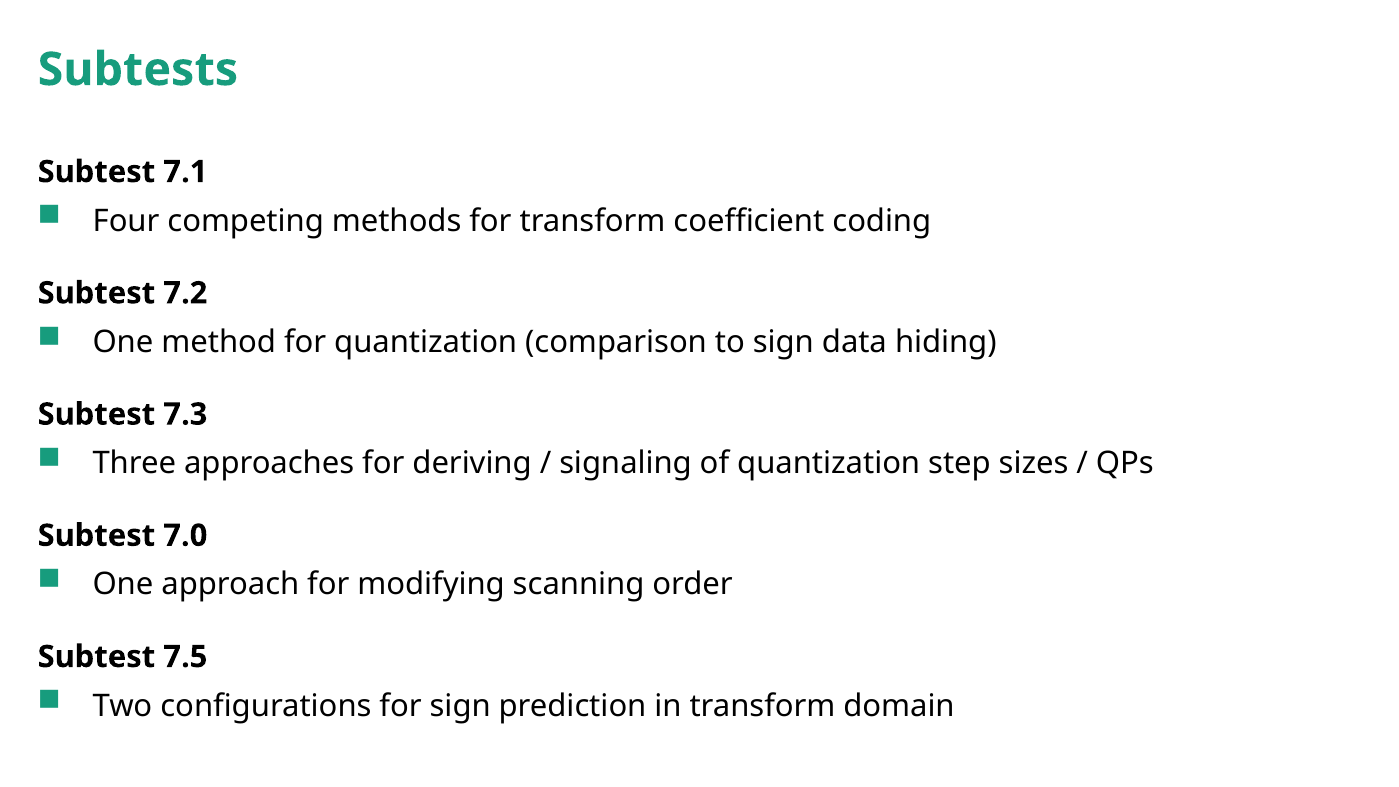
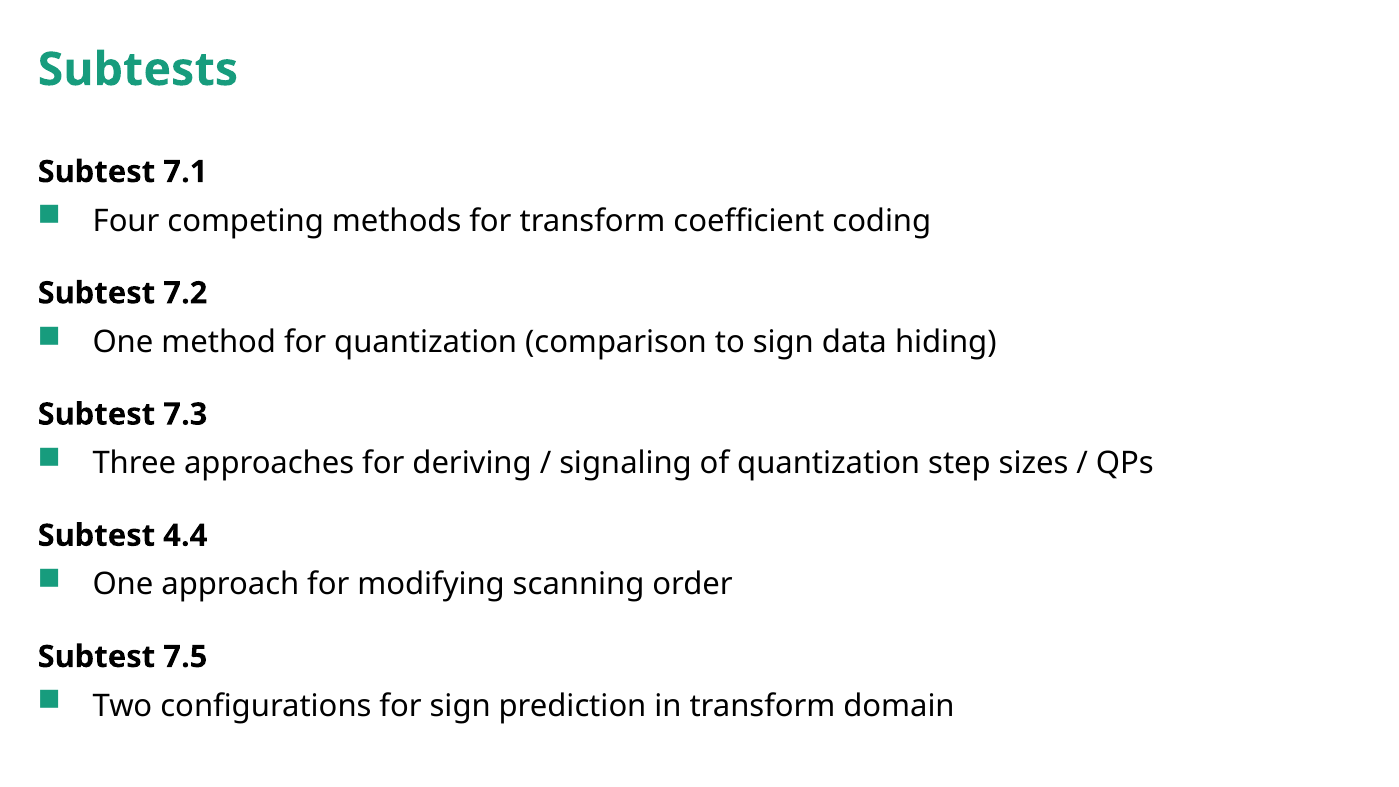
7.0: 7.0 -> 4.4 (185, 536)
